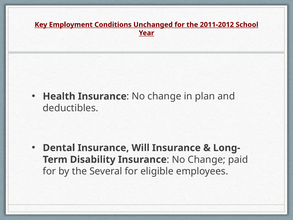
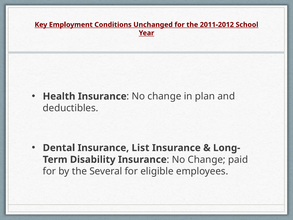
Will: Will -> List (140, 148)
